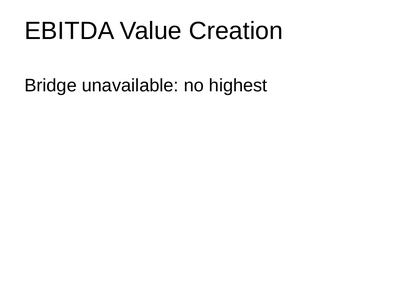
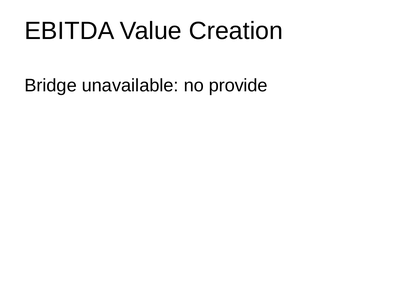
highest: highest -> provide (238, 86)
